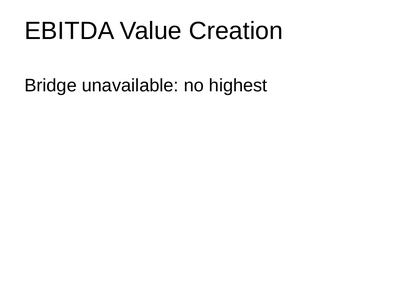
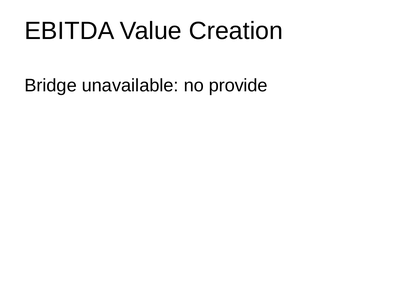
highest: highest -> provide (238, 86)
